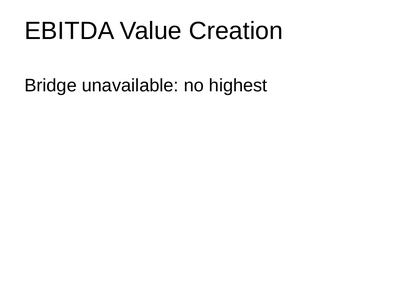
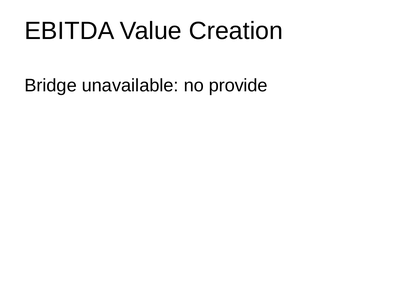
highest: highest -> provide (238, 86)
